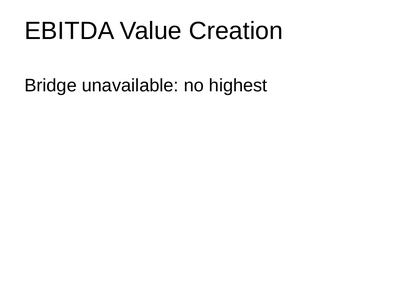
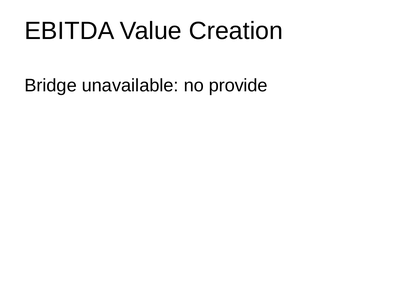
highest: highest -> provide (238, 86)
